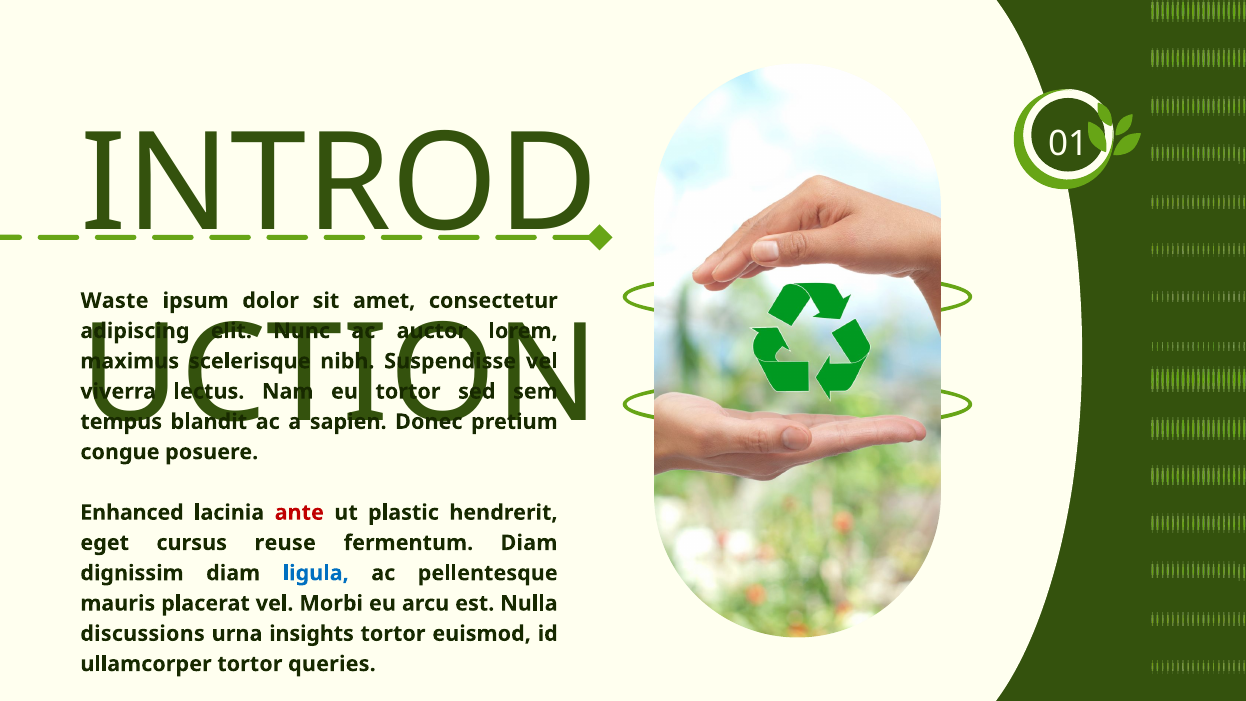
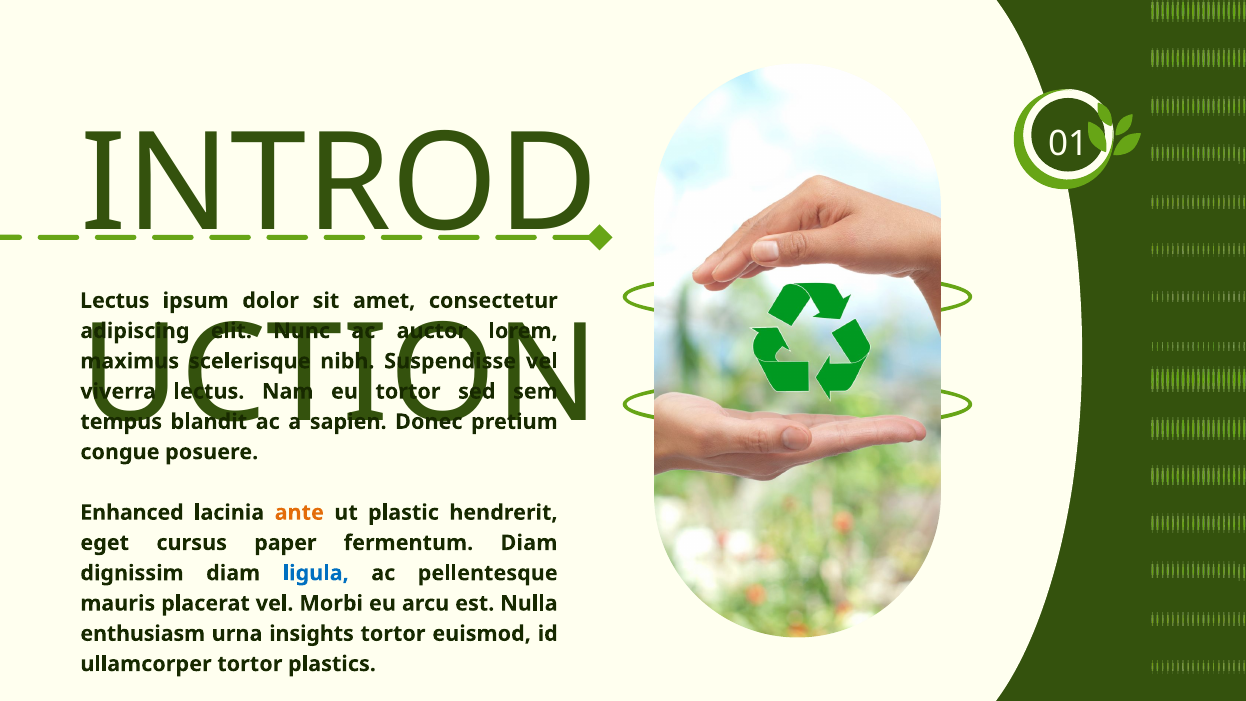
Waste: Waste -> Lectus (115, 301)
ante colour: red -> orange (299, 513)
reuse: reuse -> paper (285, 543)
discussions: discussions -> enthusiasm (143, 634)
queries: queries -> plastics (332, 664)
